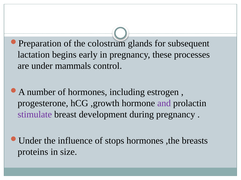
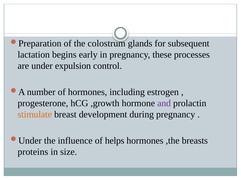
mammals: mammals -> expulsion (73, 66)
stimulate colour: purple -> orange (35, 115)
stops: stops -> helps (115, 141)
